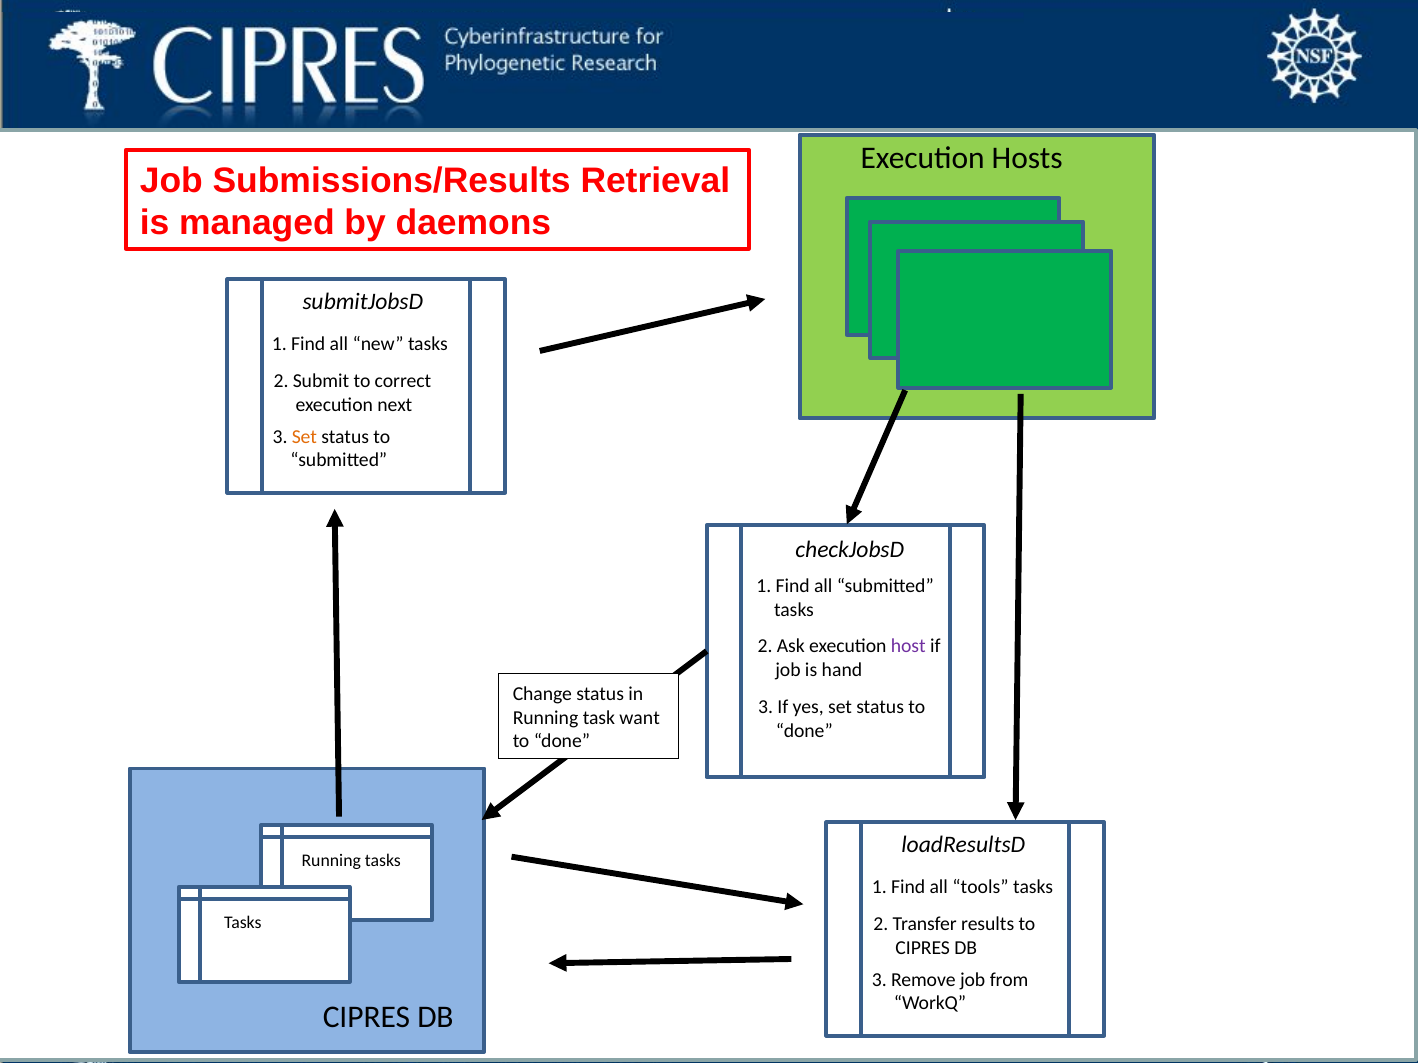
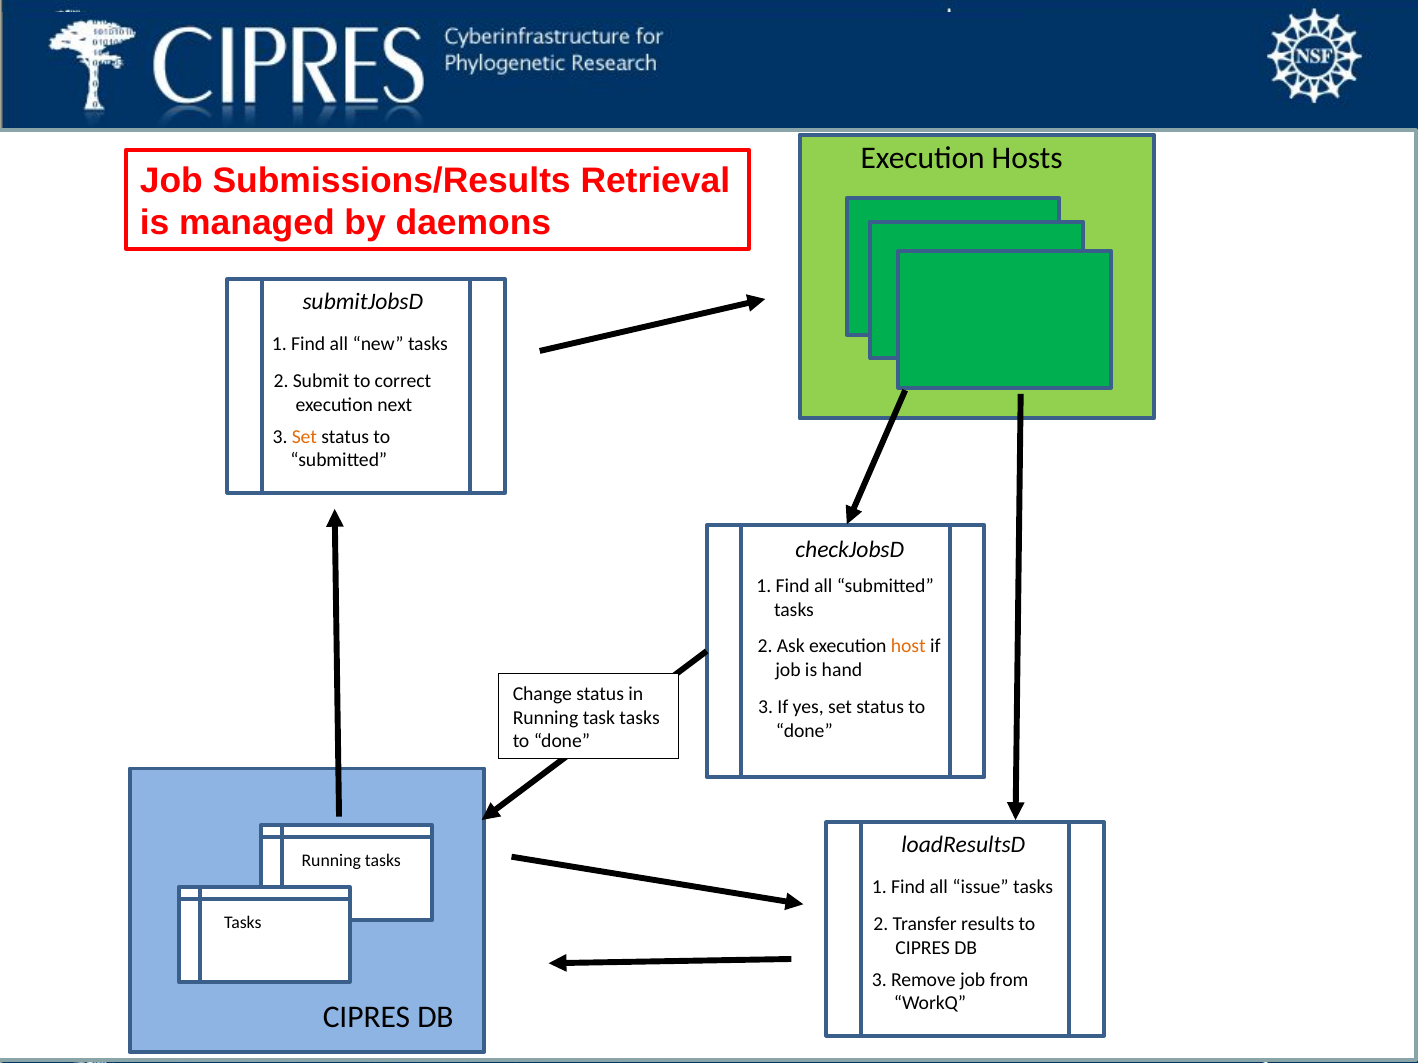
host colour: purple -> orange (908, 646)
task want: want -> tasks (640, 718)
tools: tools -> issue (981, 887)
